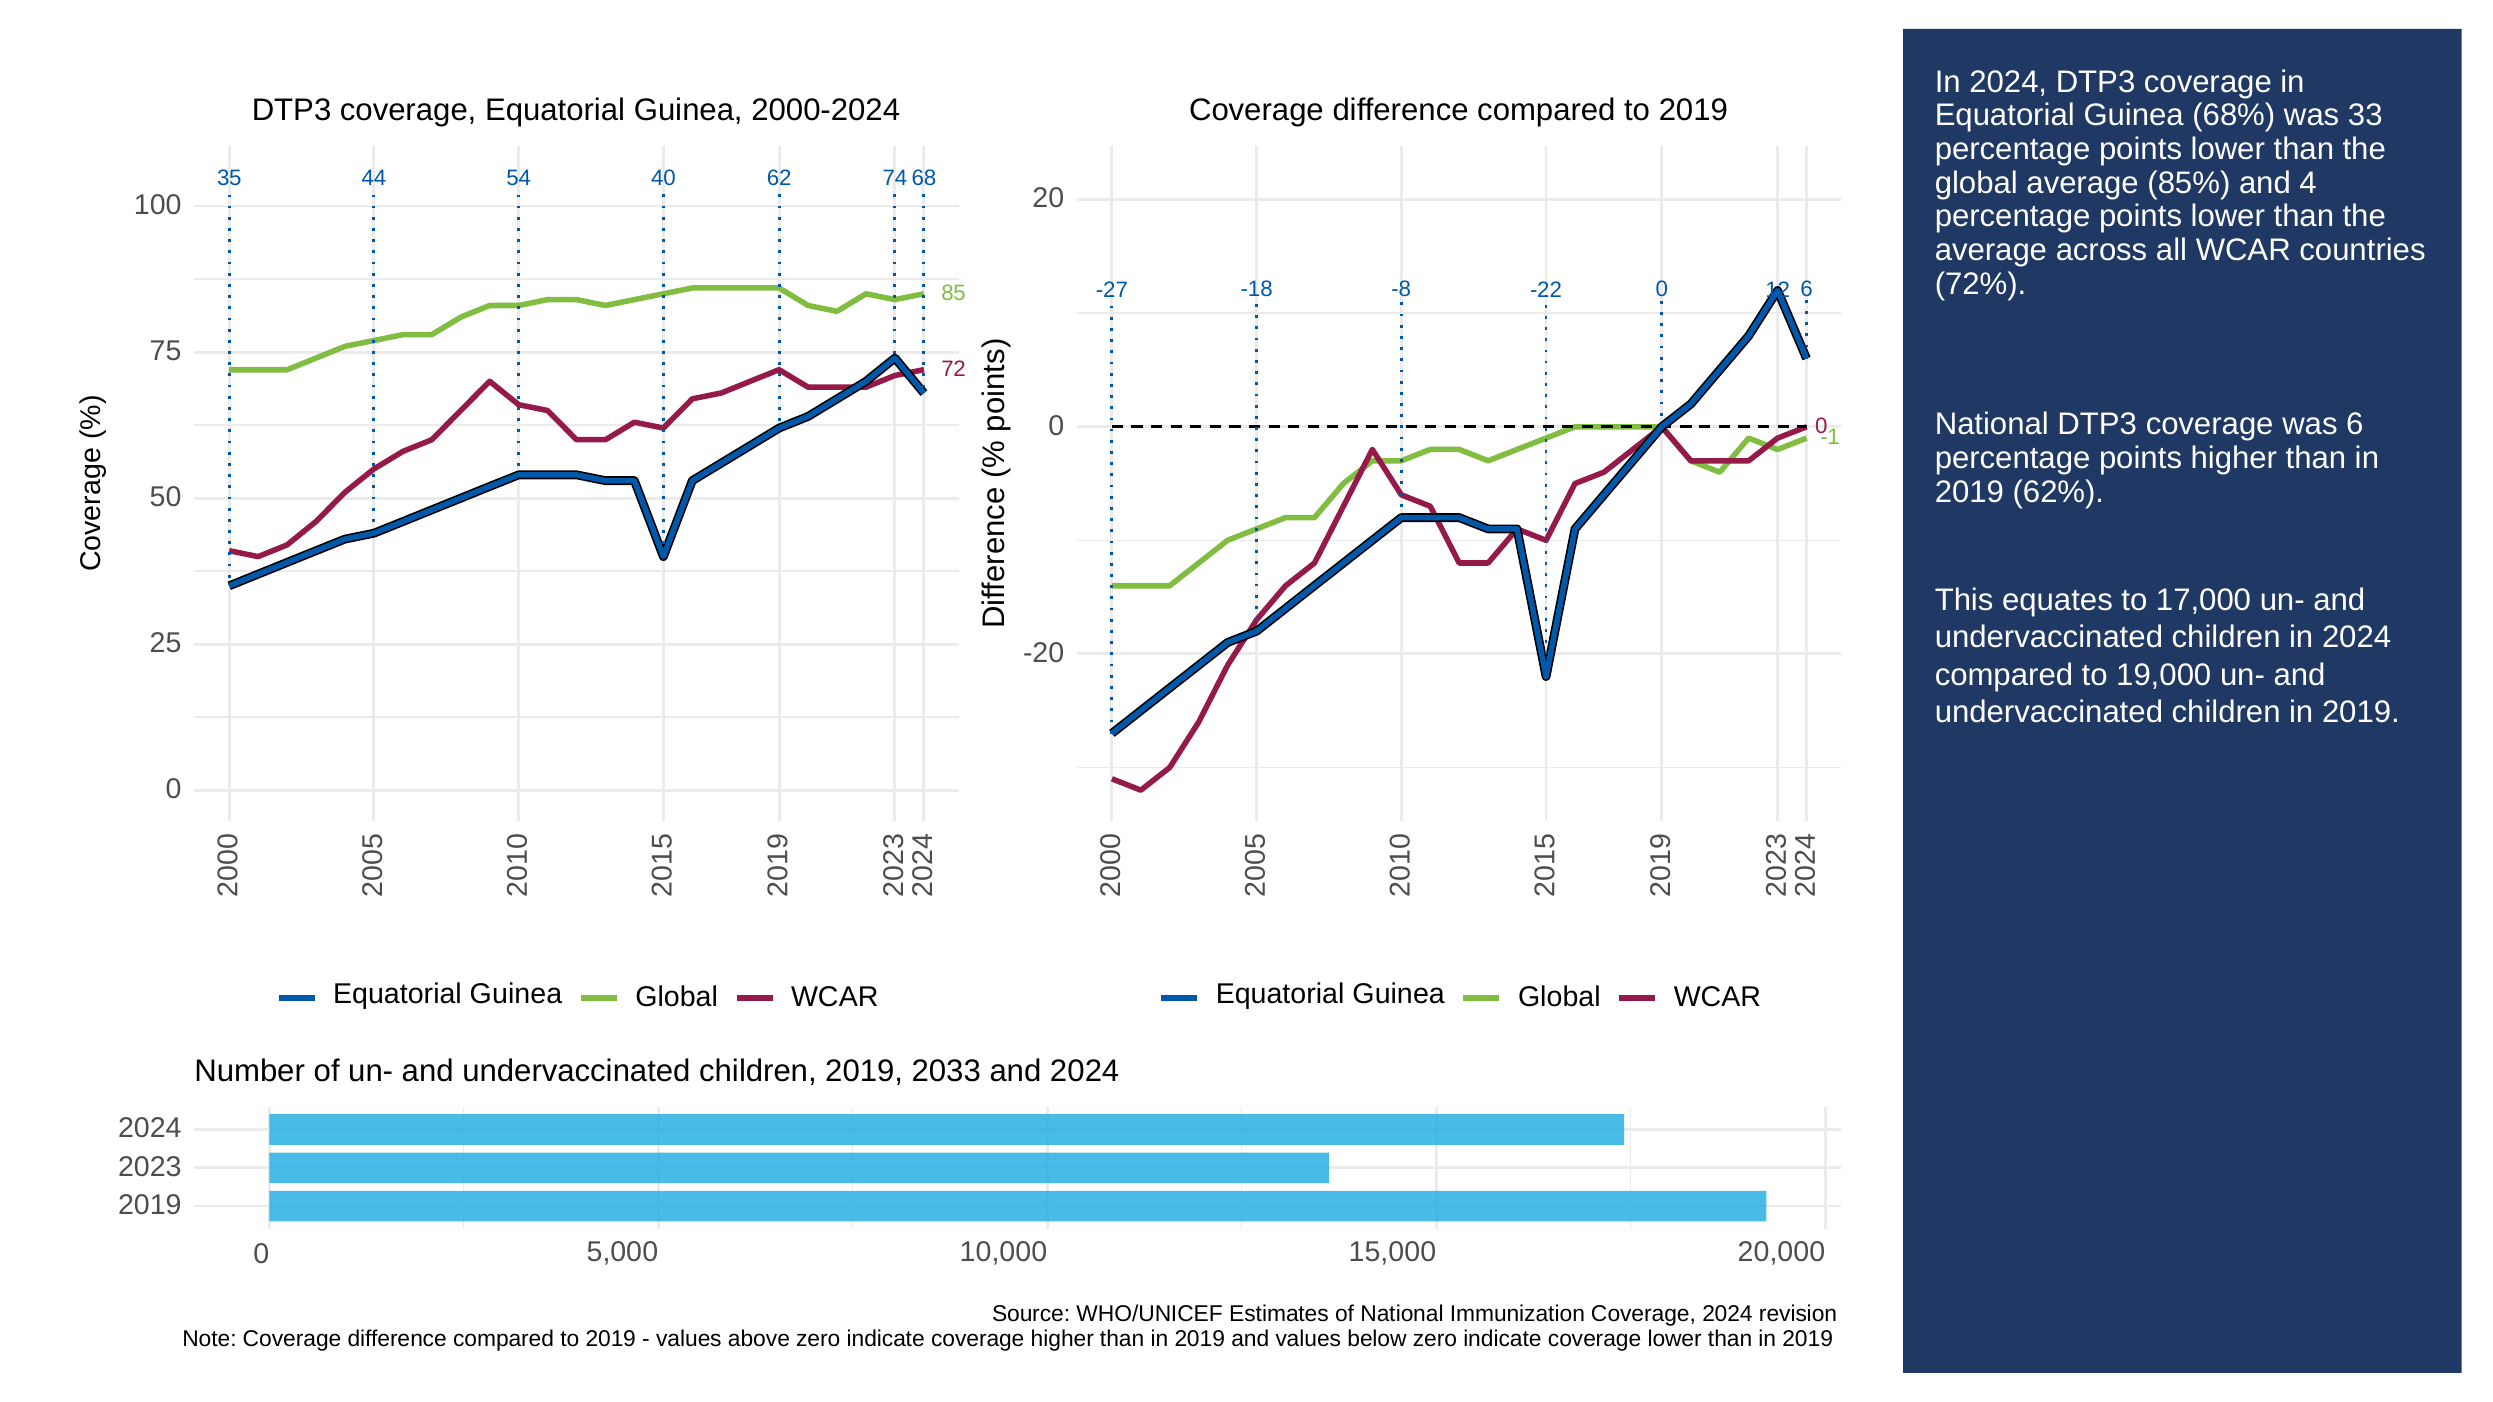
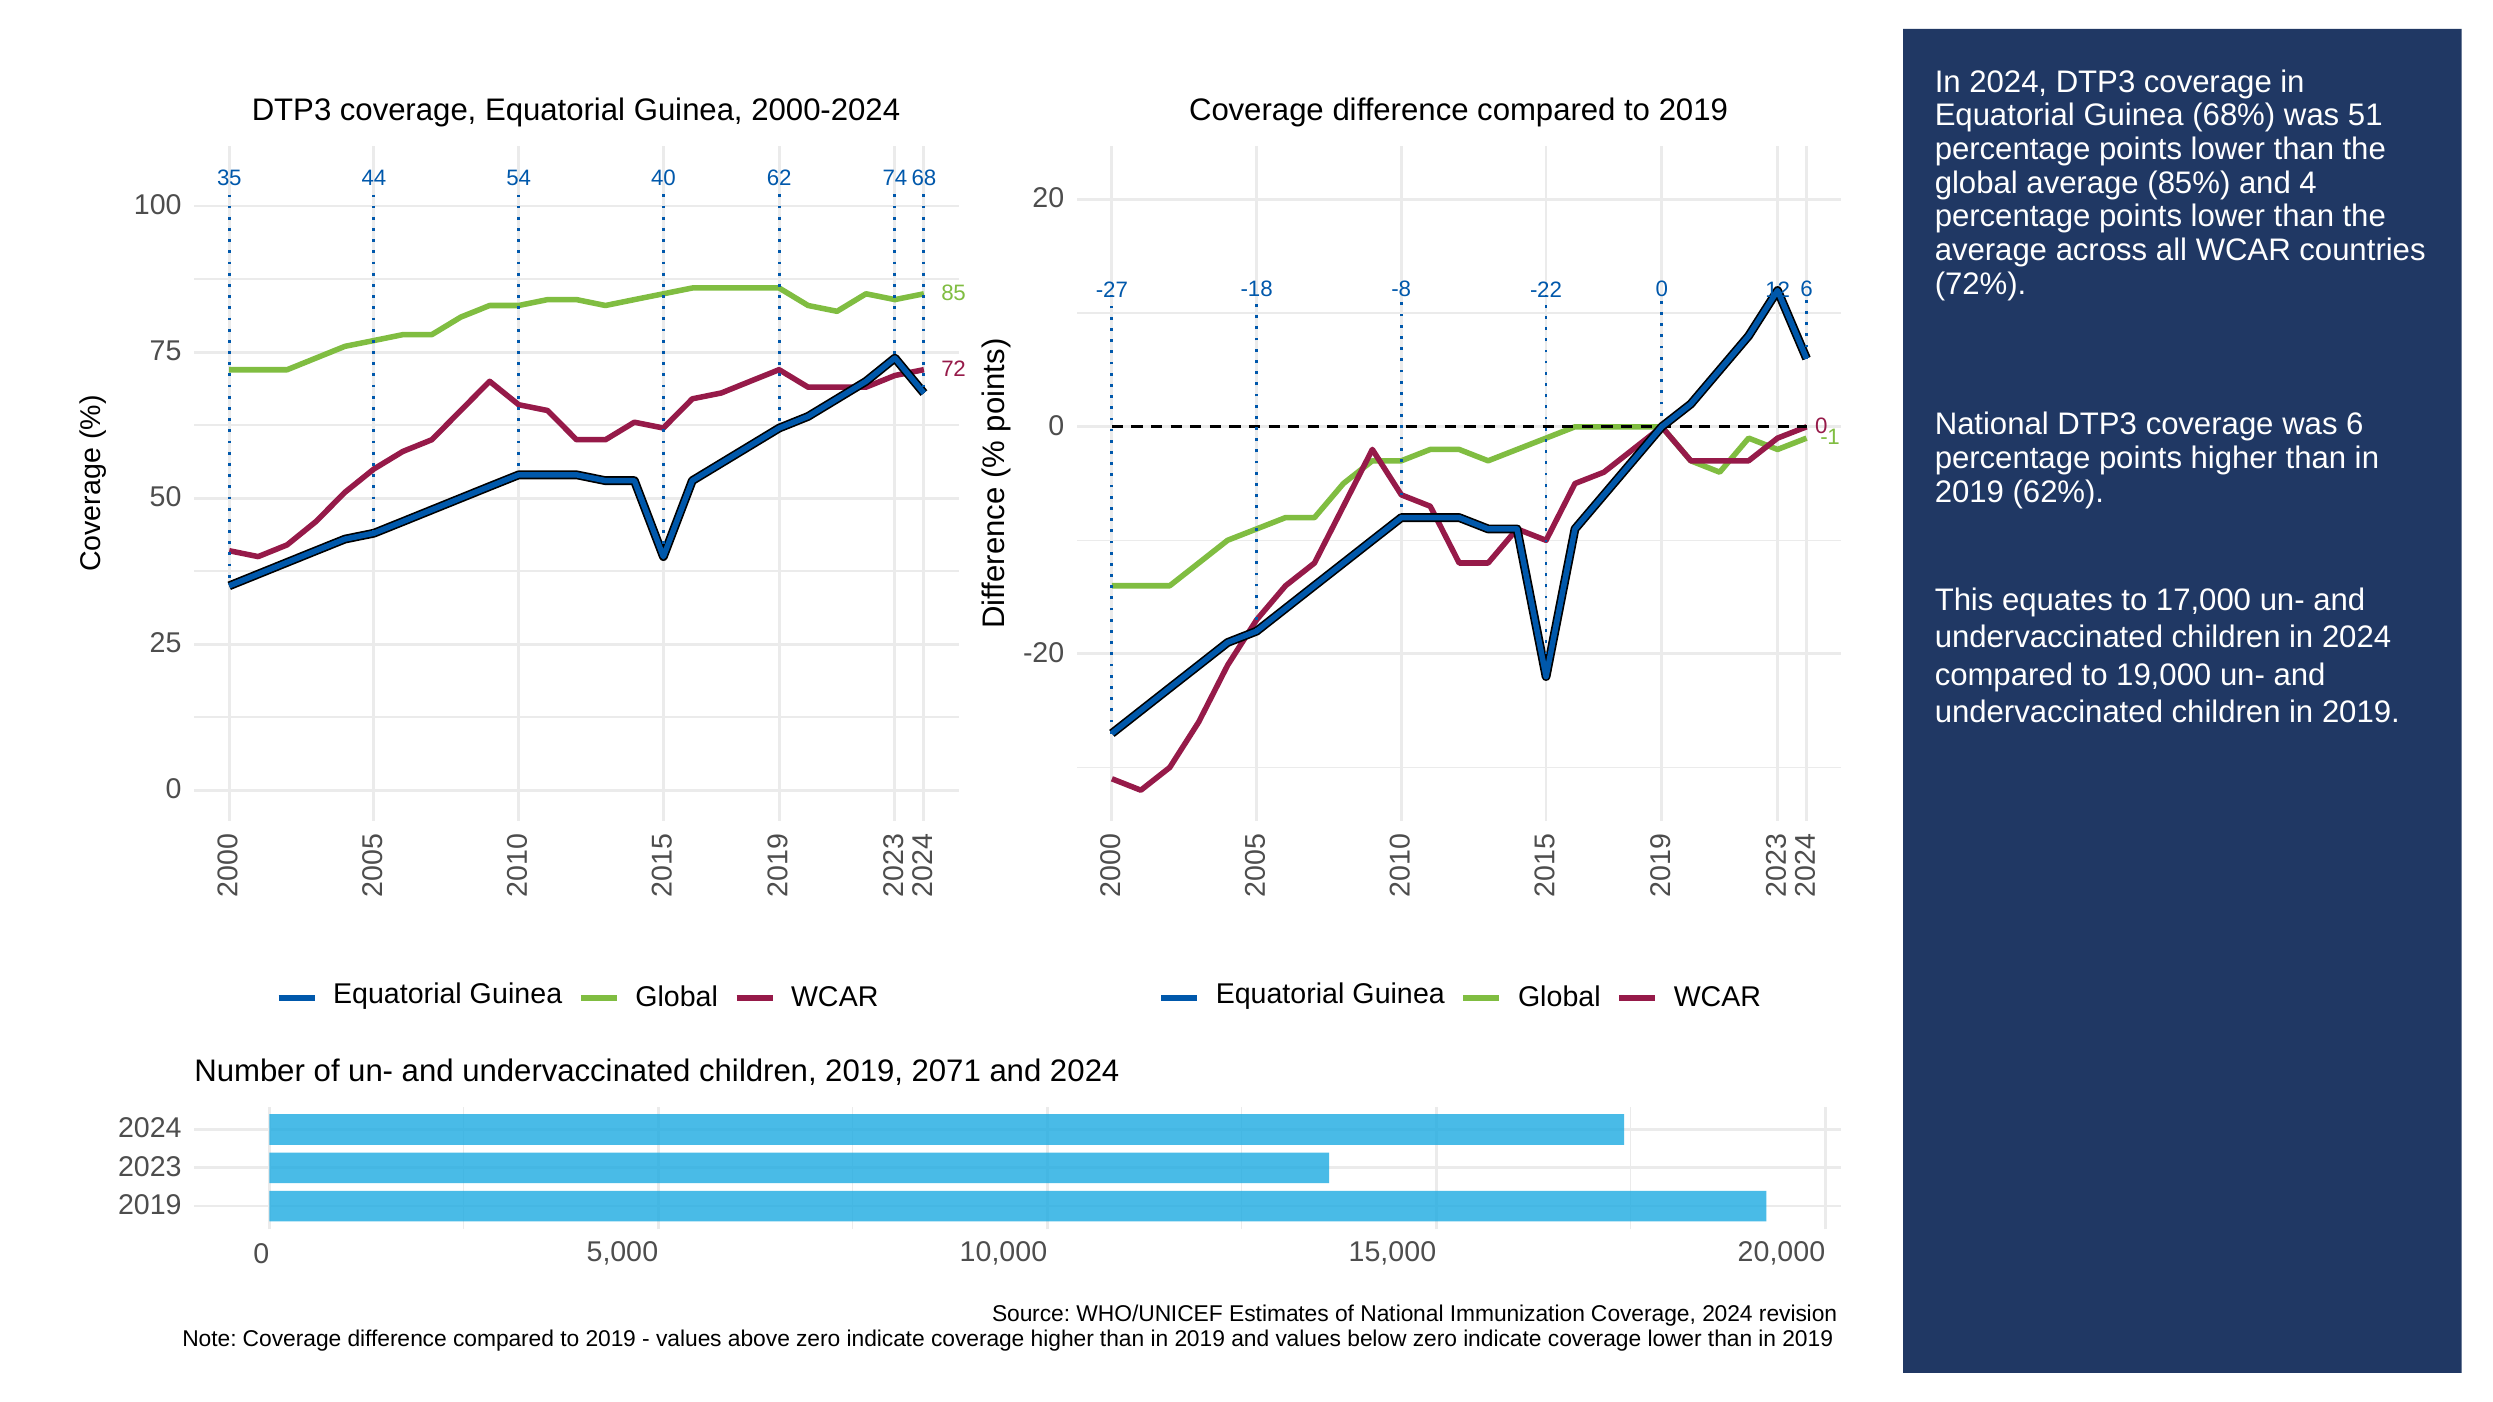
33: 33 -> 51 (2365, 116)
2033: 2033 -> 2071 (946, 1071)
